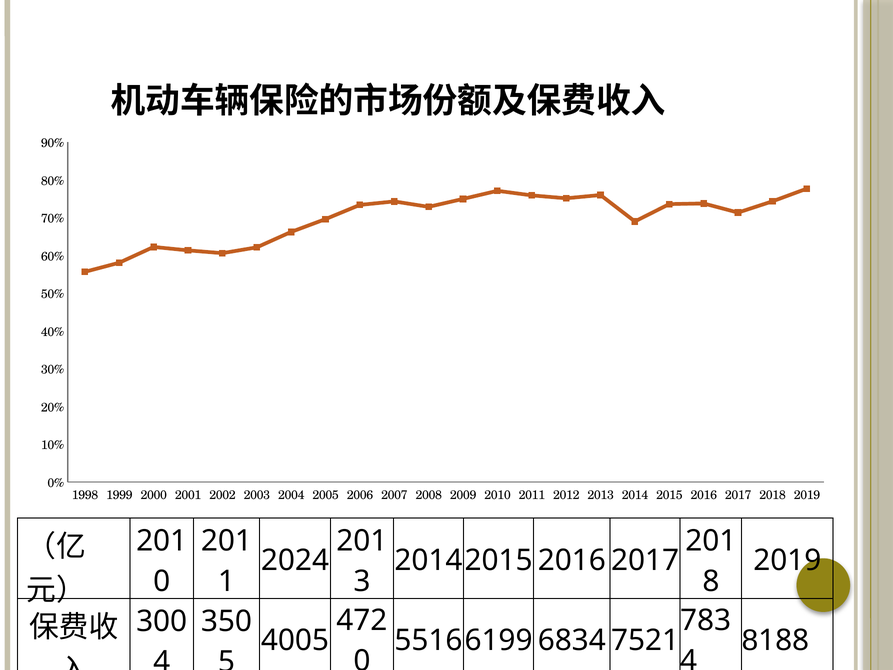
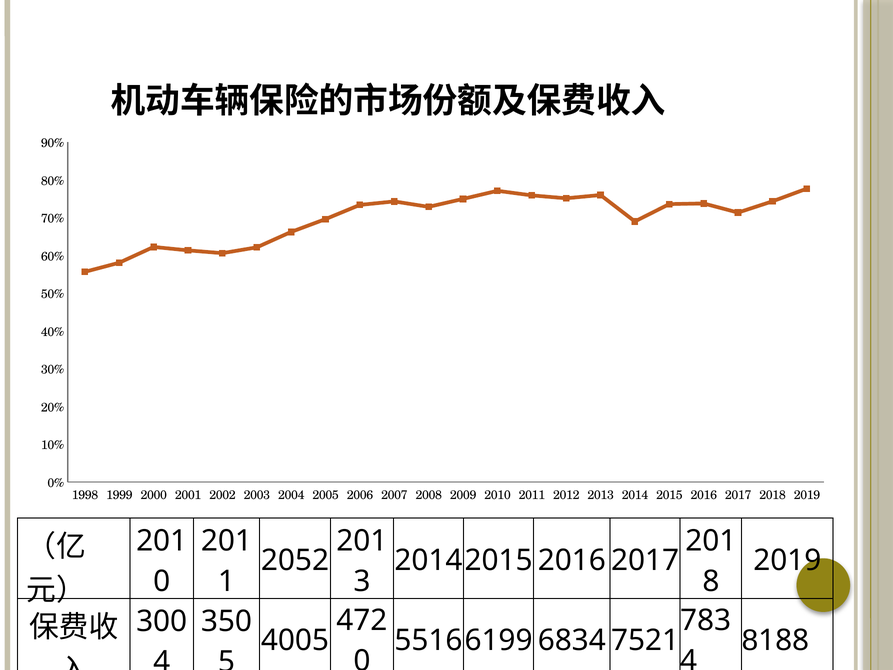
2024: 2024 -> 2052 (295, 560)
